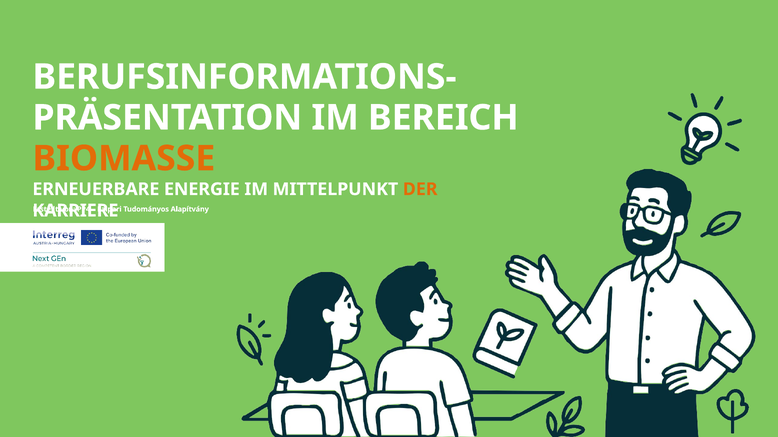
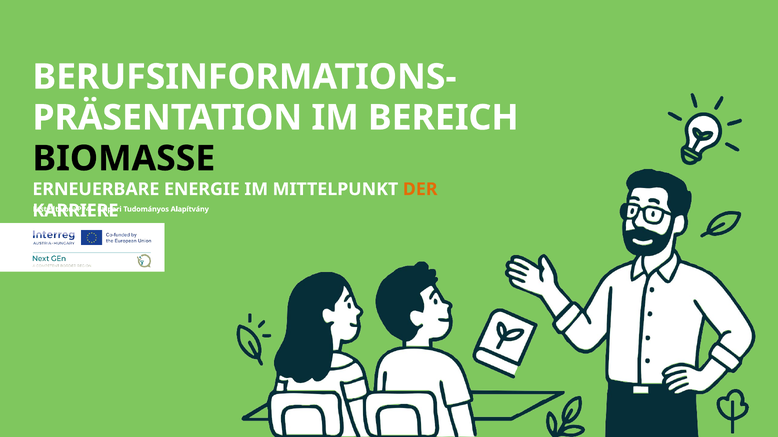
BIOMASSE colour: orange -> black (124, 159)
